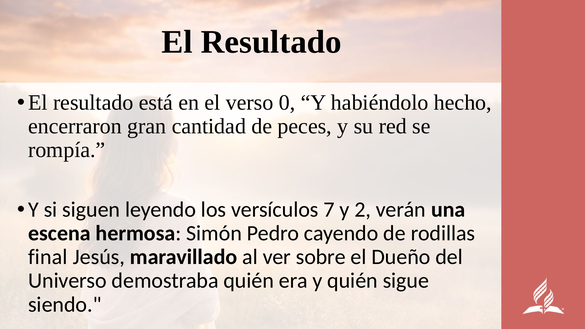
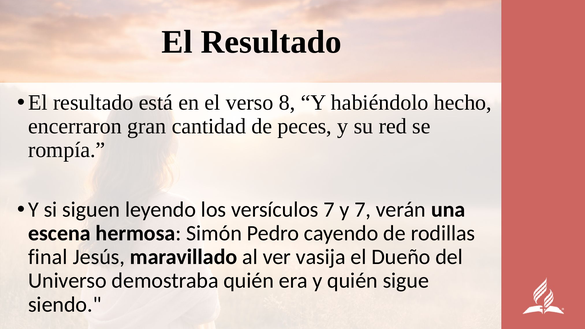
0: 0 -> 8 (287, 103)
y 2: 2 -> 7 (363, 210)
sobre: sobre -> vasija (321, 257)
